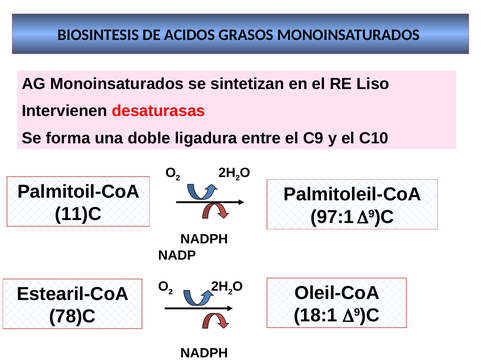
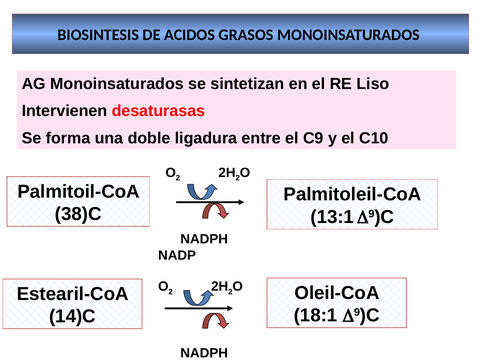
11)C: 11)C -> 38)C (78, 214)
97:1: 97:1 -> 13:1 (332, 217)
78)C: 78)C -> 14)C (72, 316)
